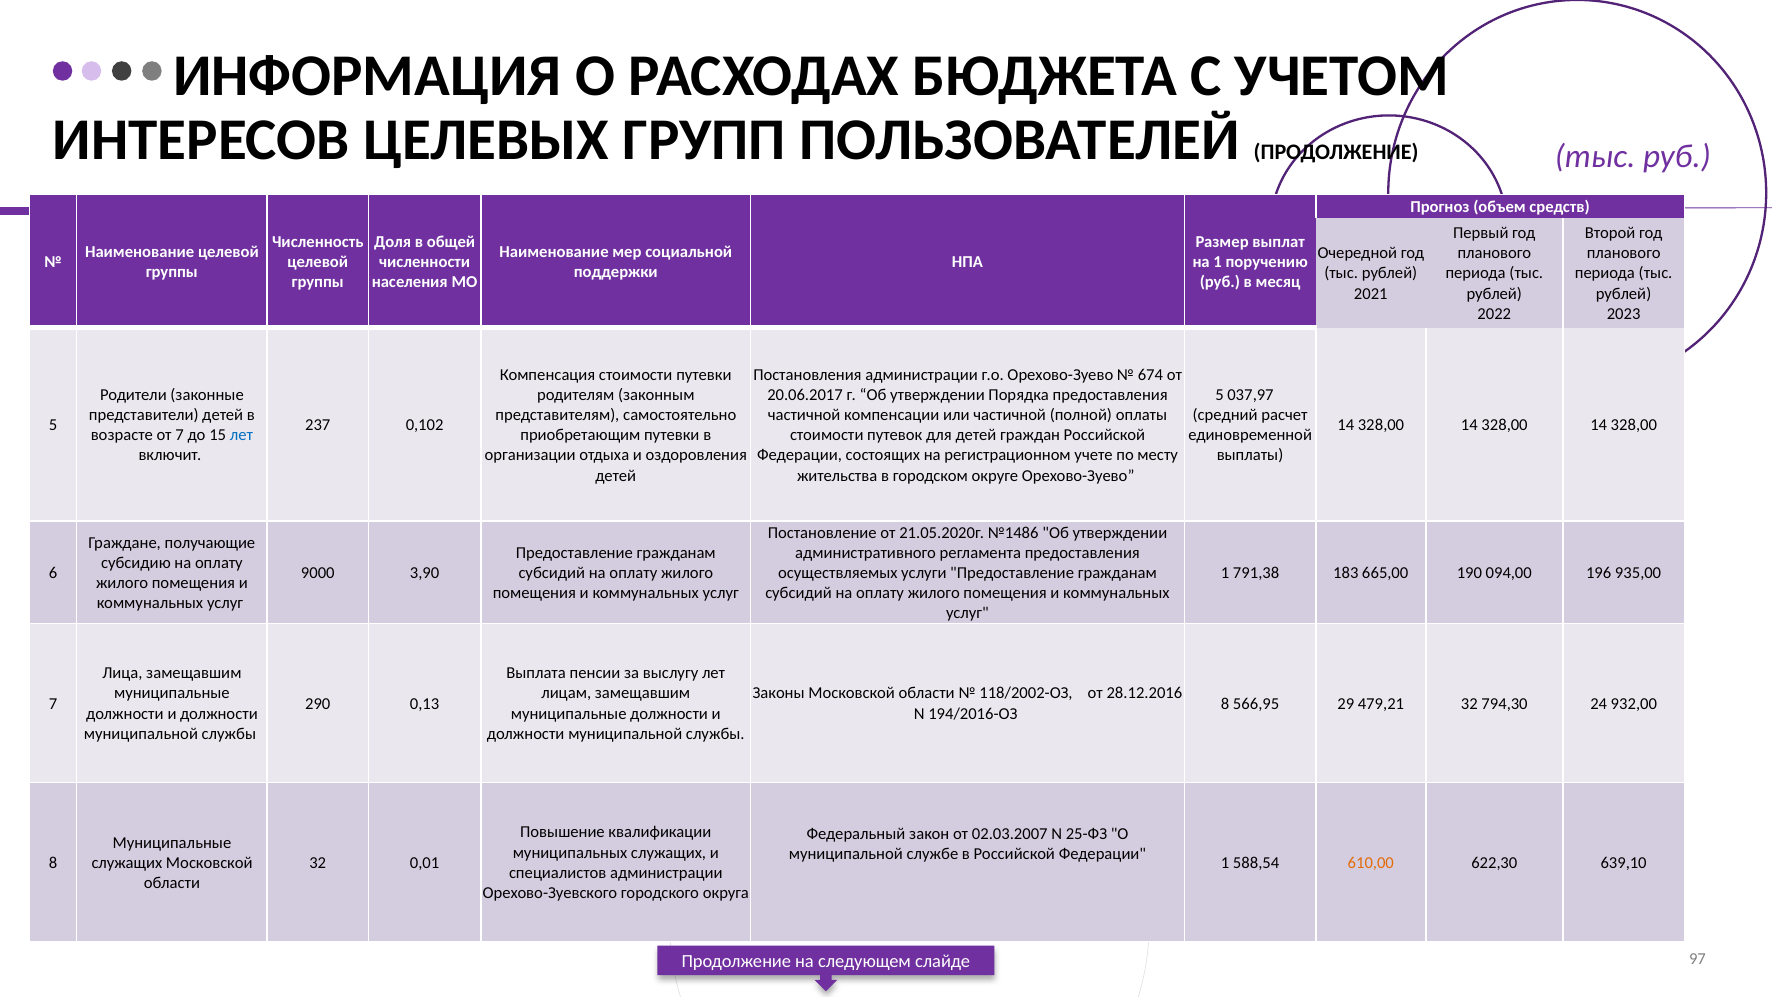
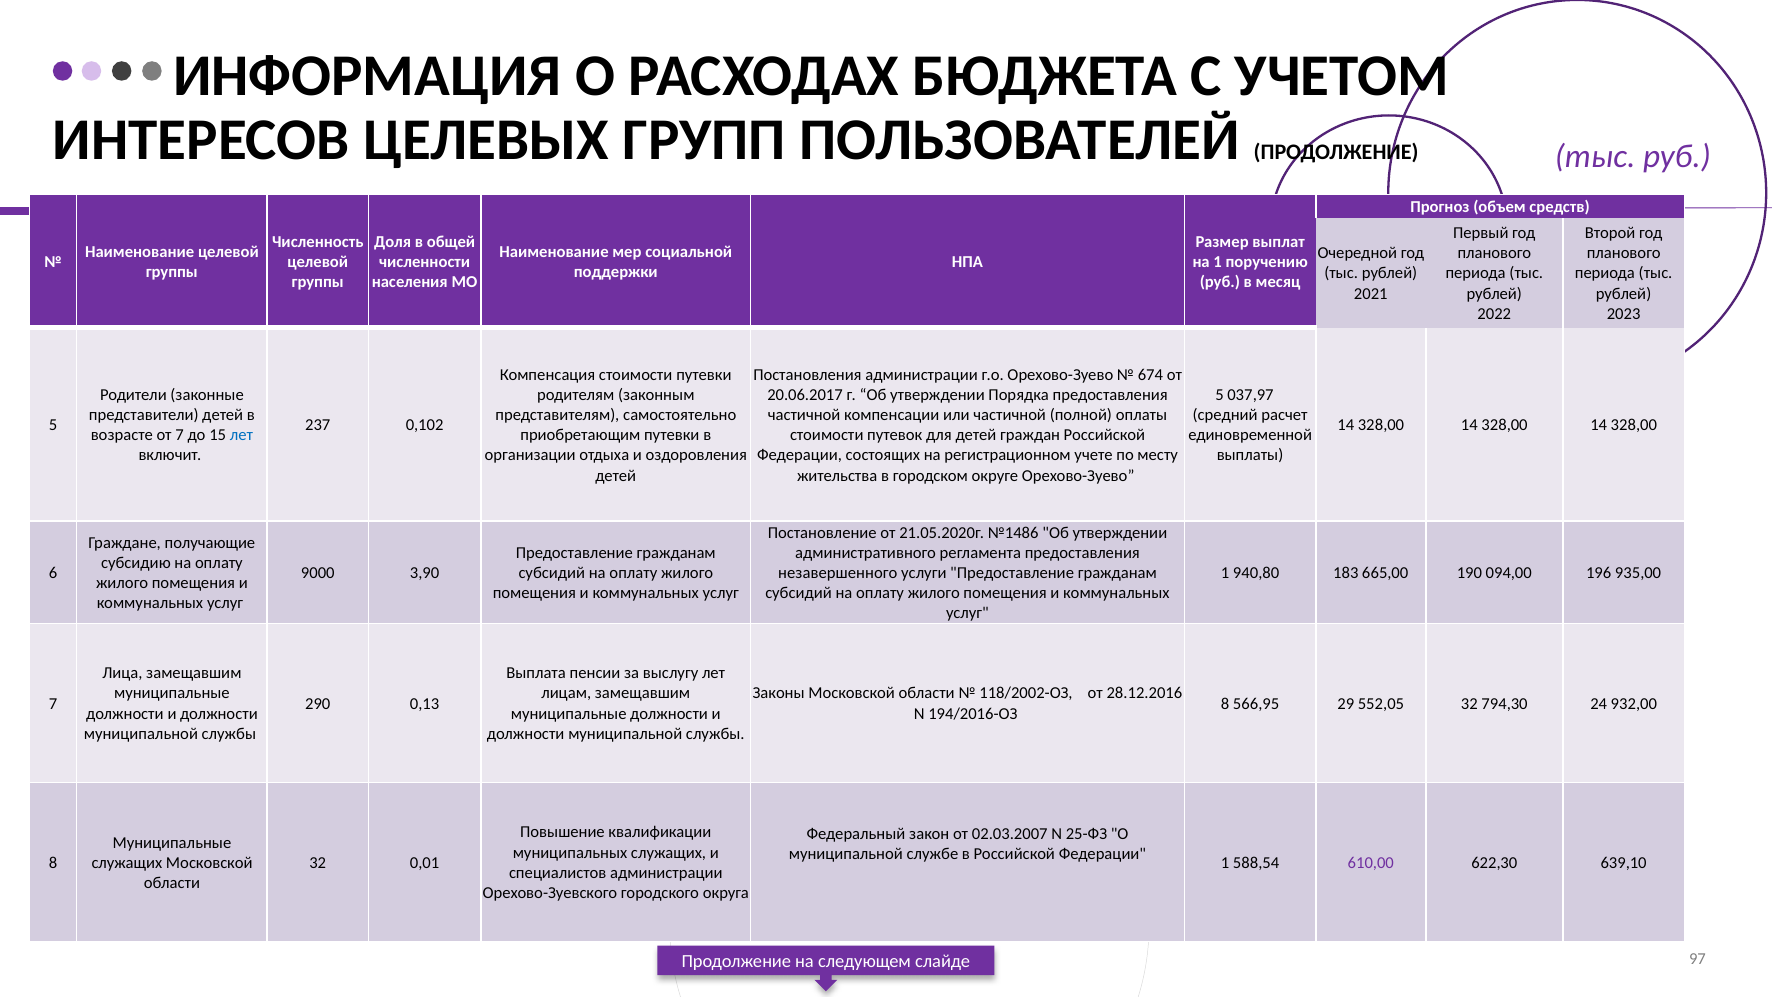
осуществляемых: осуществляемых -> незавершенного (838, 573)
791,38: 791,38 -> 940,80 (1256, 573)
479,21: 479,21 -> 552,05 (1381, 703)
610,00 colour: orange -> purple (1371, 862)
